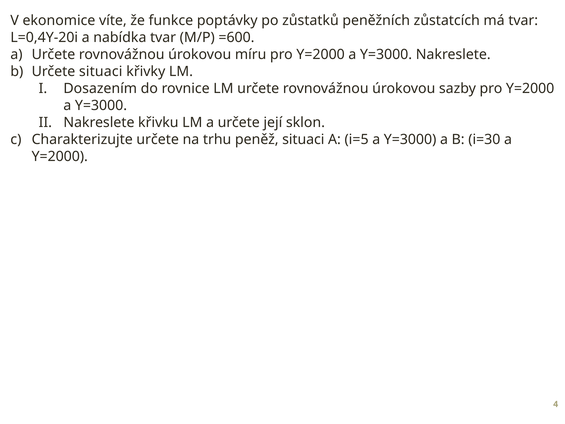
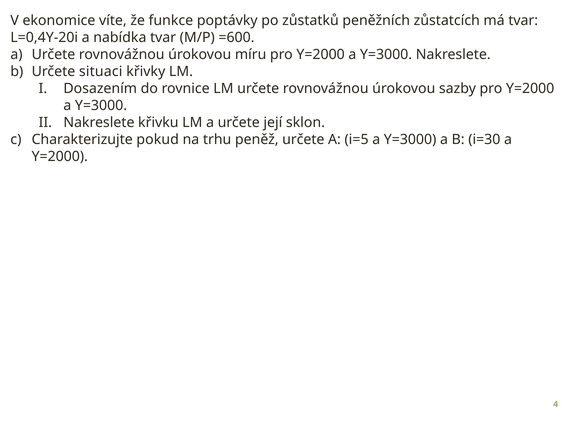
Charakterizujte určete: určete -> pokud (158, 139)
peněž situaci: situaci -> určete (303, 139)
